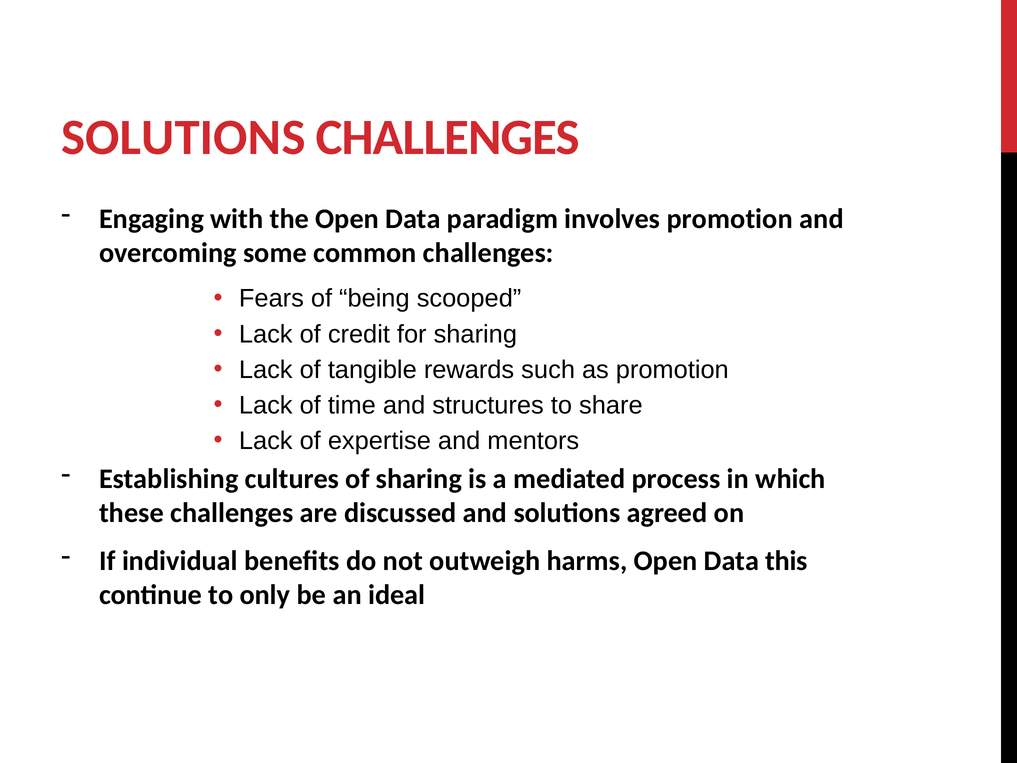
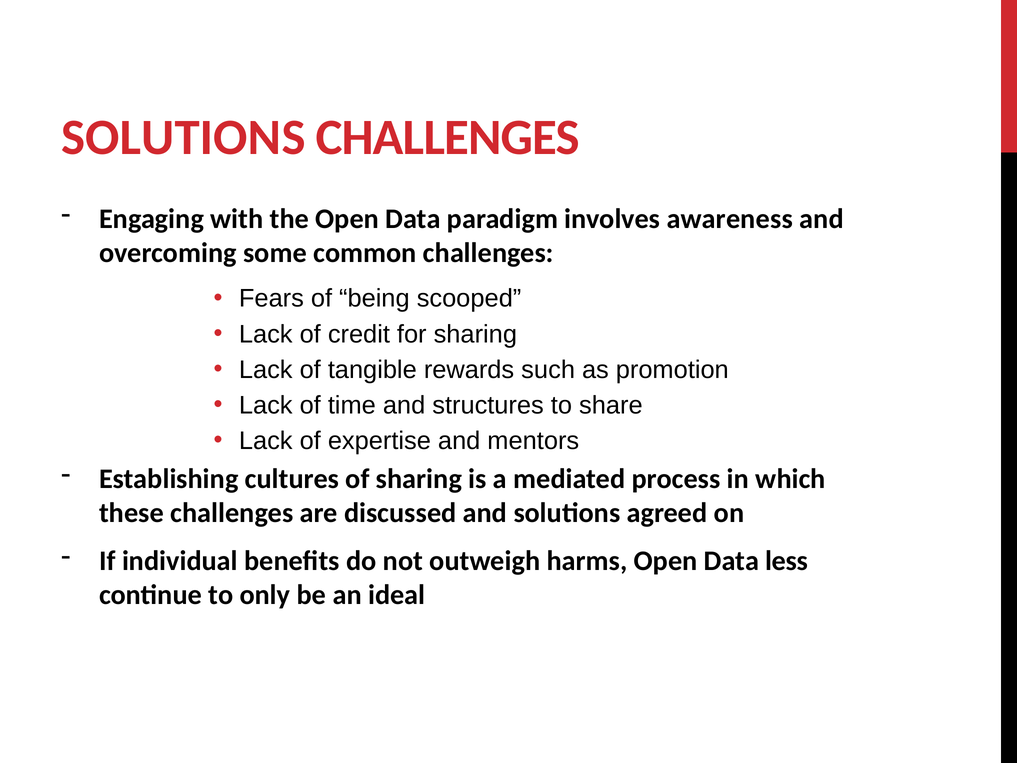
involves promotion: promotion -> awareness (730, 219)
this: this -> less (786, 561)
